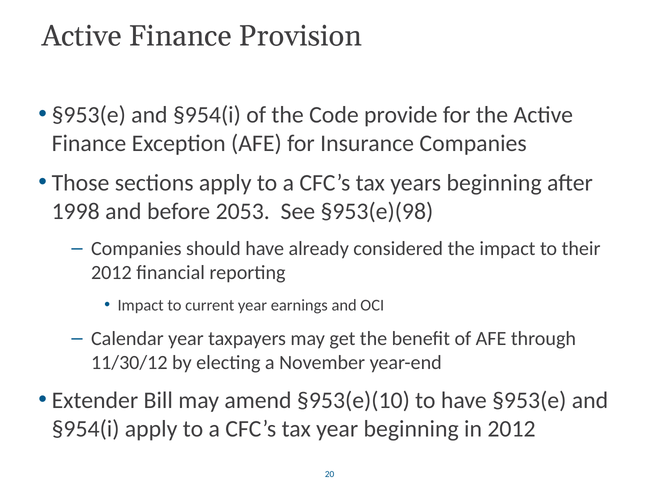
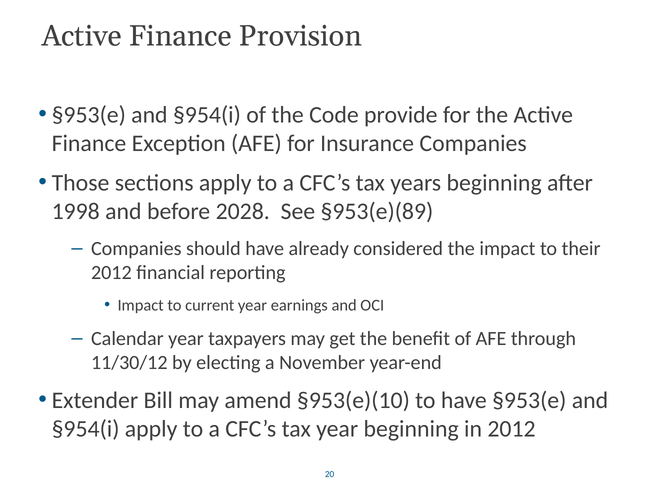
2053: 2053 -> 2028 (243, 212)
§953(e)(98: §953(e)(98 -> §953(e)(89 (377, 212)
